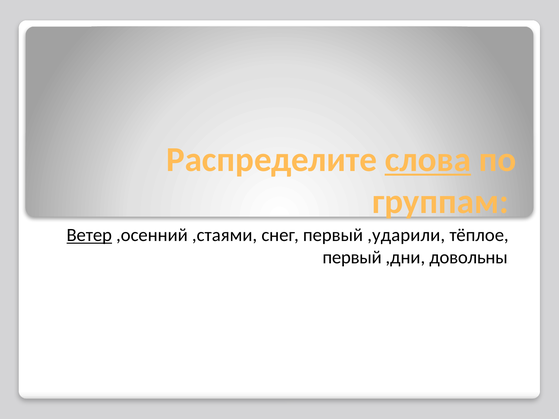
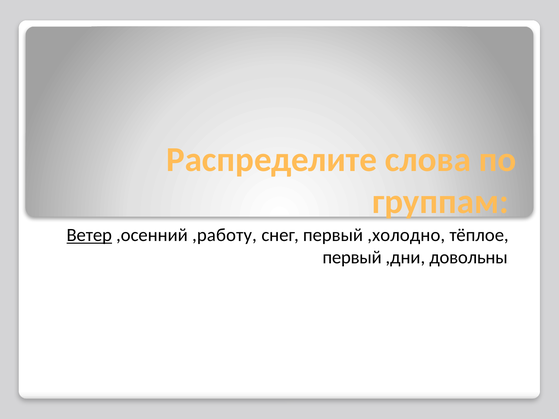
слова underline: present -> none (428, 160)
,стаями: ,стаями -> ,работу (224, 235)
,ударили: ,ударили -> ,холодно (406, 235)
